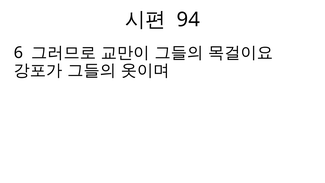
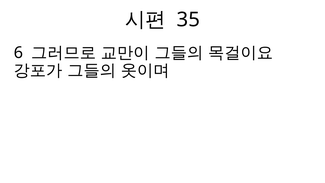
94: 94 -> 35 (188, 20)
